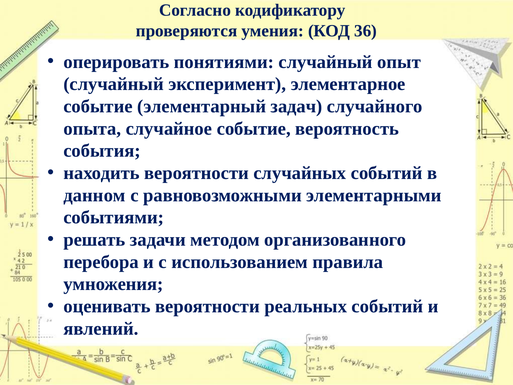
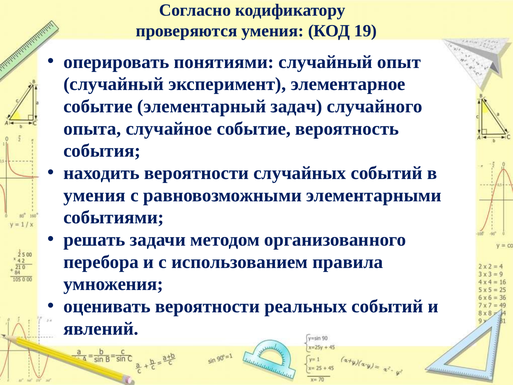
36: 36 -> 19 (366, 31)
данном: данном -> умения (94, 195)
